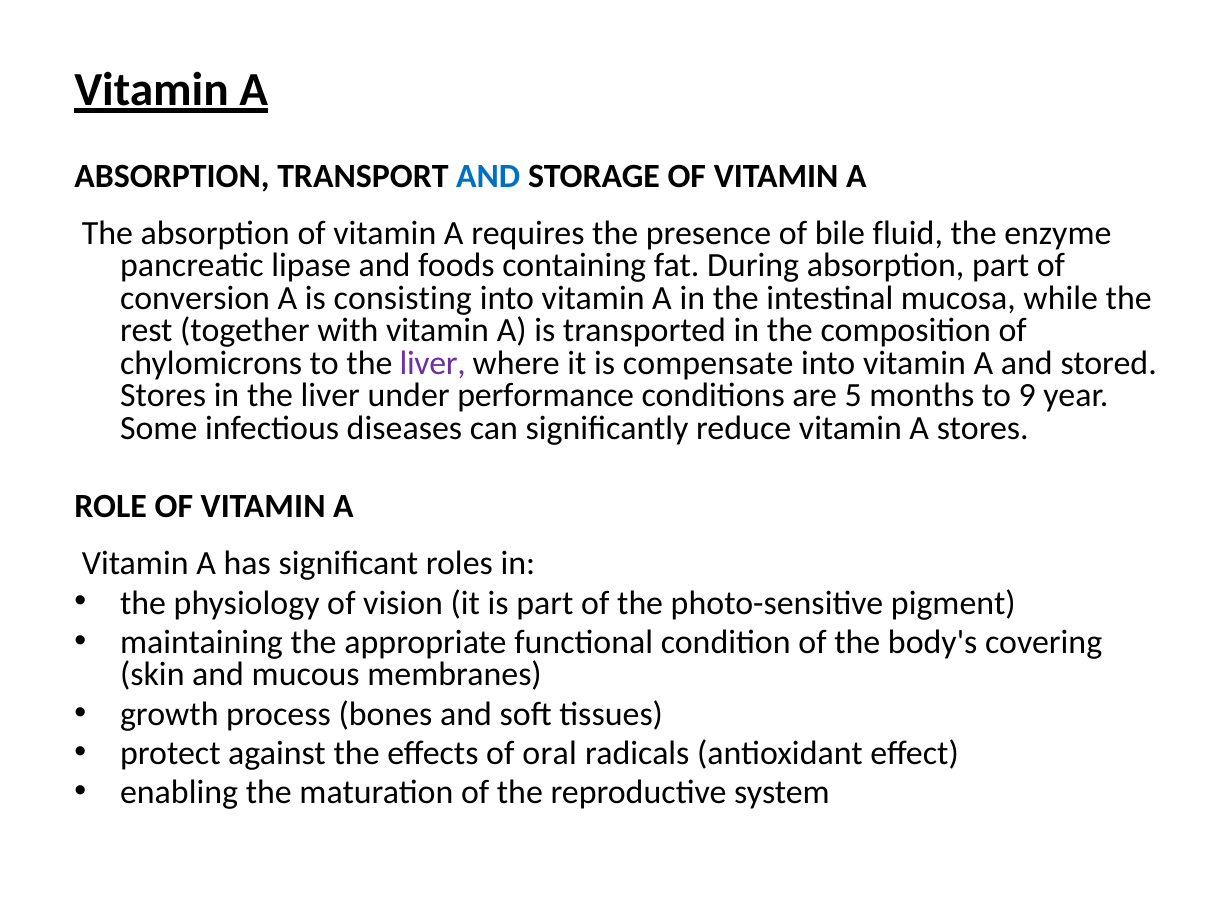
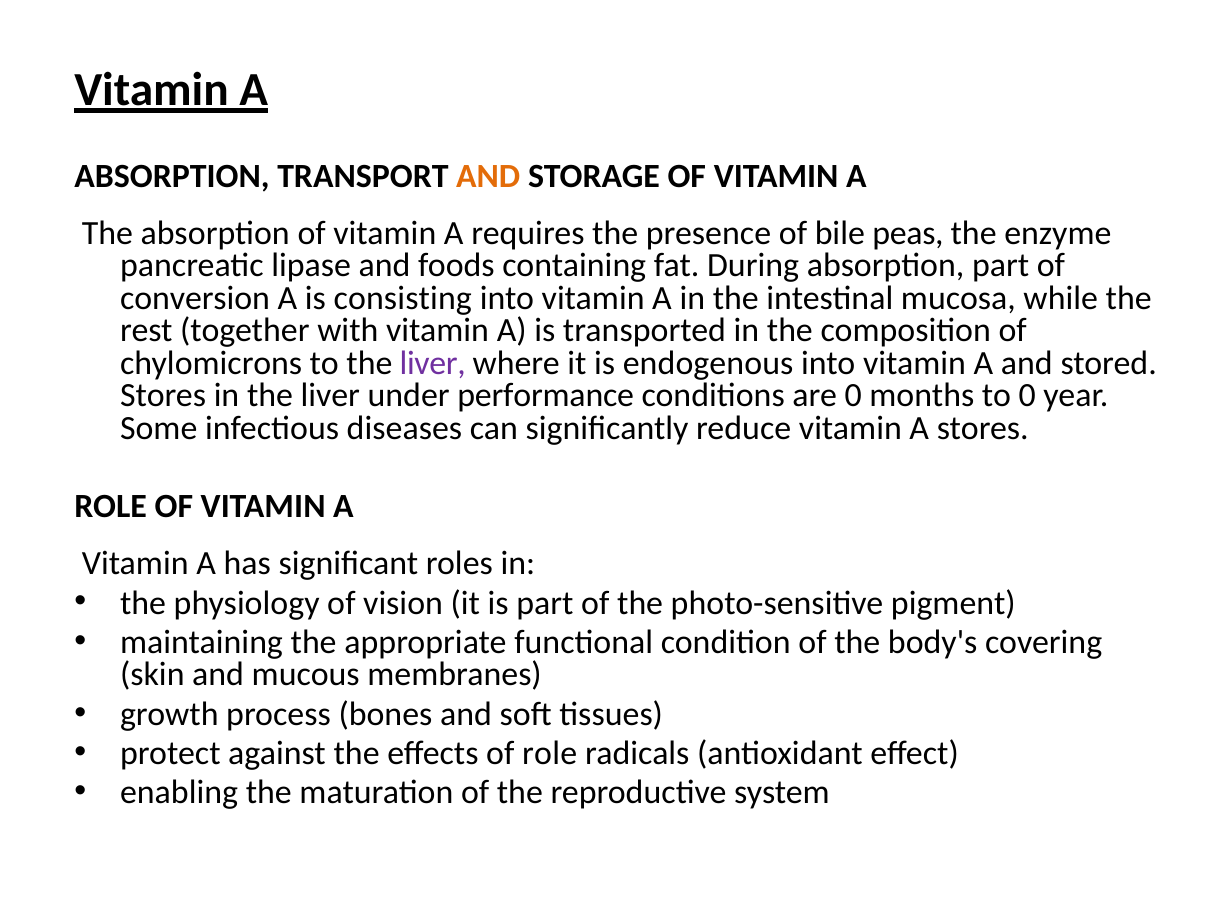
AND colour: blue -> orange (488, 176)
fluid: fluid -> peas (908, 233)
compensate: compensate -> endogenous (708, 363)
are 5: 5 -> 0 (853, 396)
to 9: 9 -> 0 (1027, 396)
of oral: oral -> role (550, 754)
